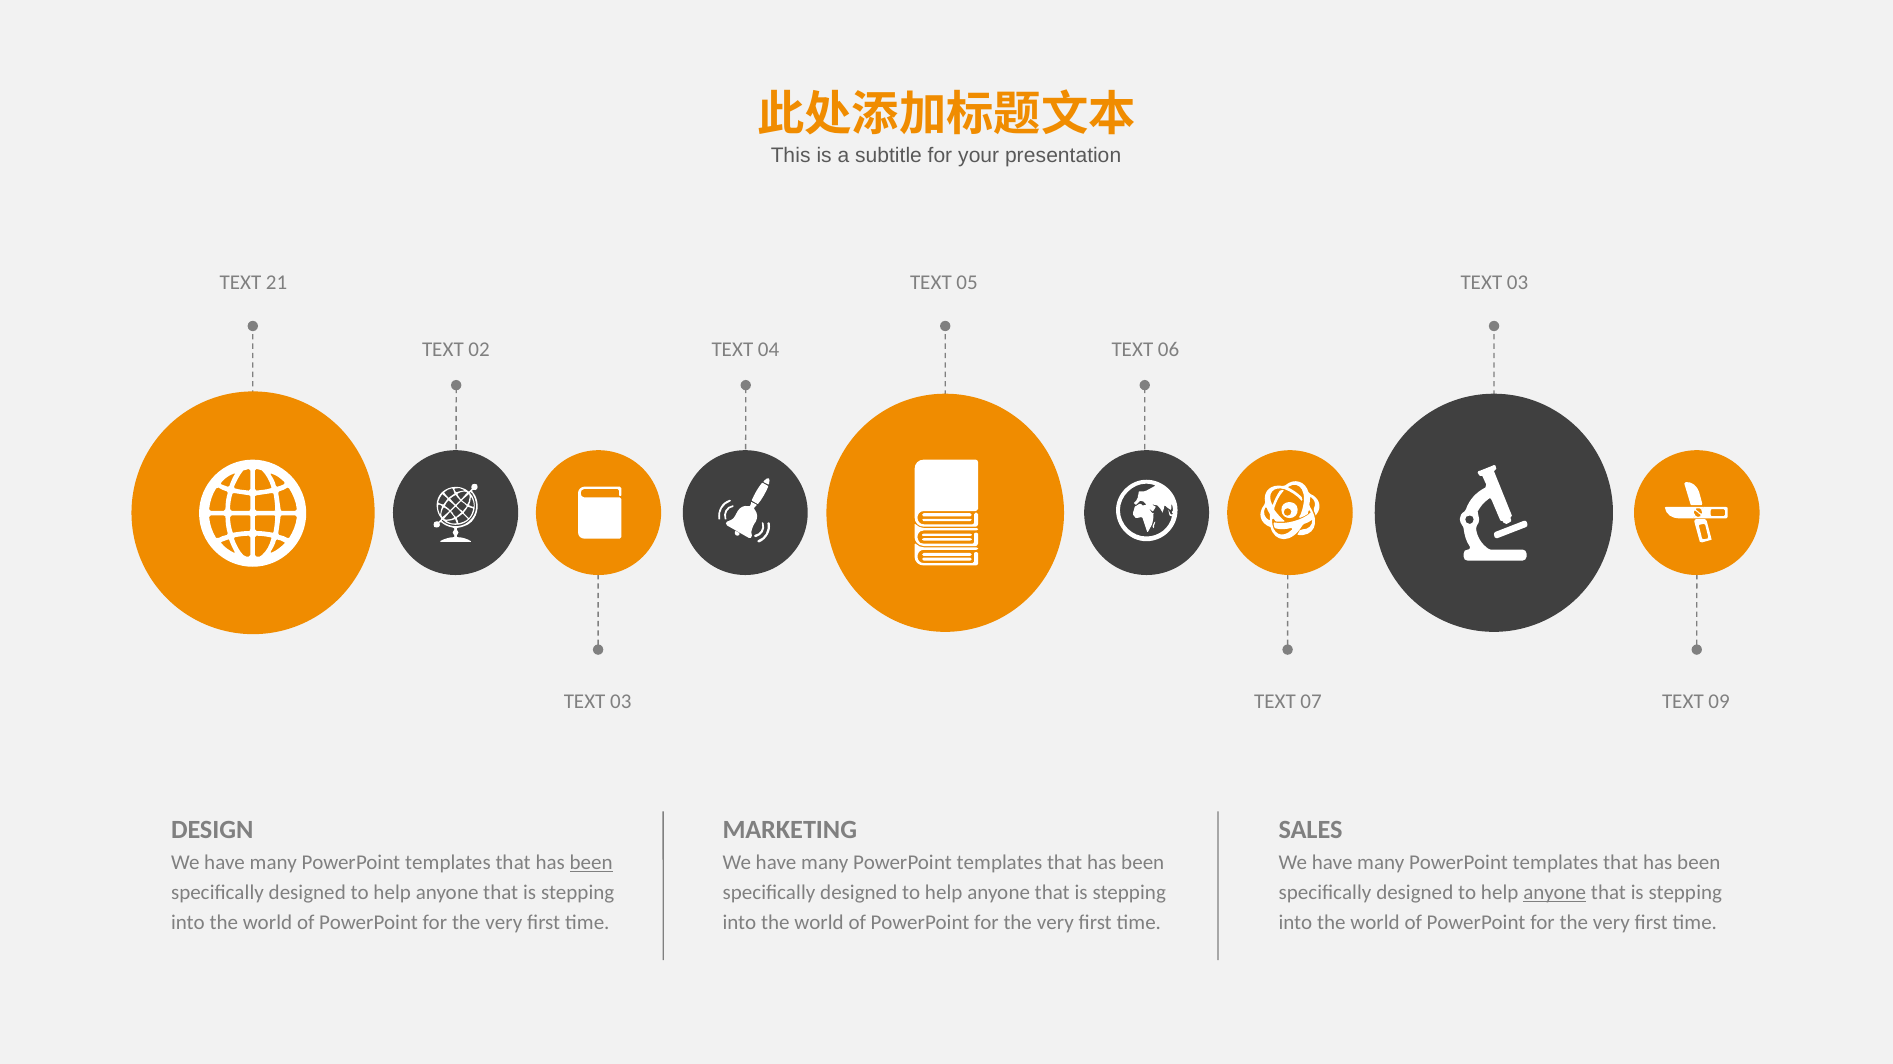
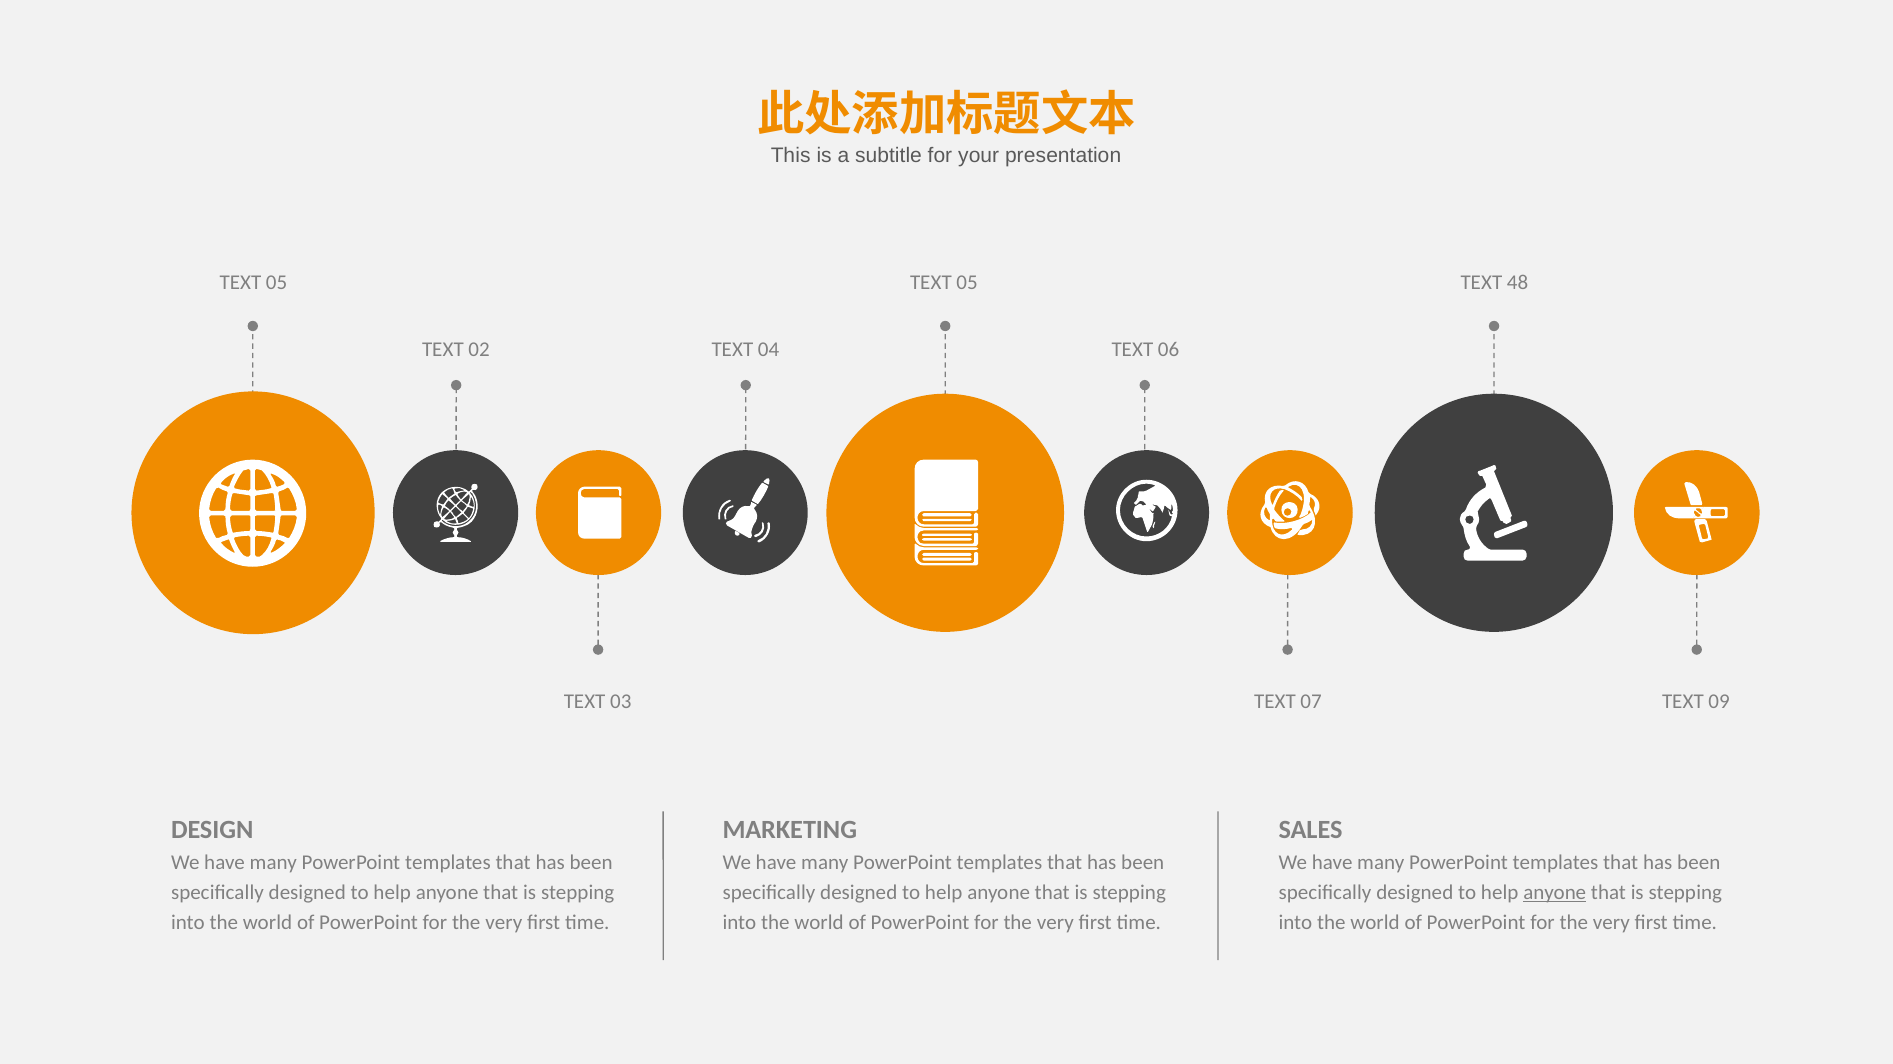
21: 21 -> 05 (277, 283)
05 TEXT 03: 03 -> 48 (1518, 283)
been underline: present -> none (591, 863)
